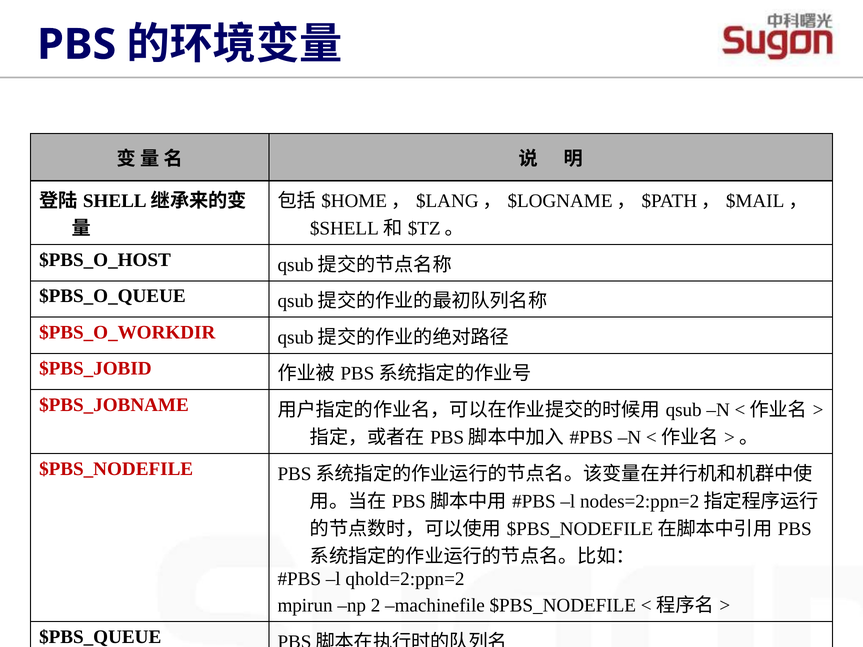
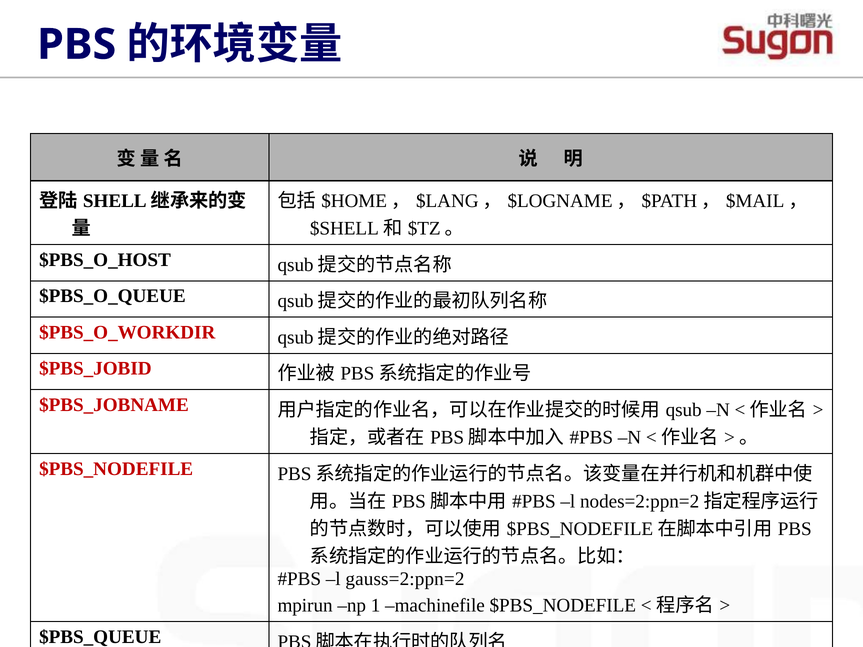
qhold=2:ppn=2: qhold=2:ppn=2 -> gauss=2:ppn=2 (405, 579)
2: 2 -> 1 (376, 606)
